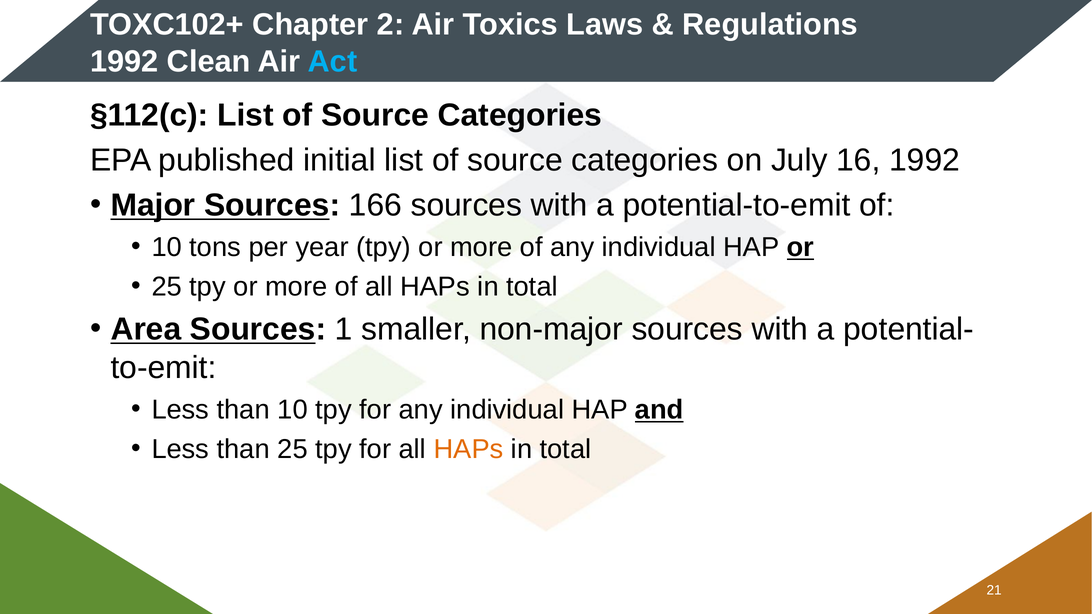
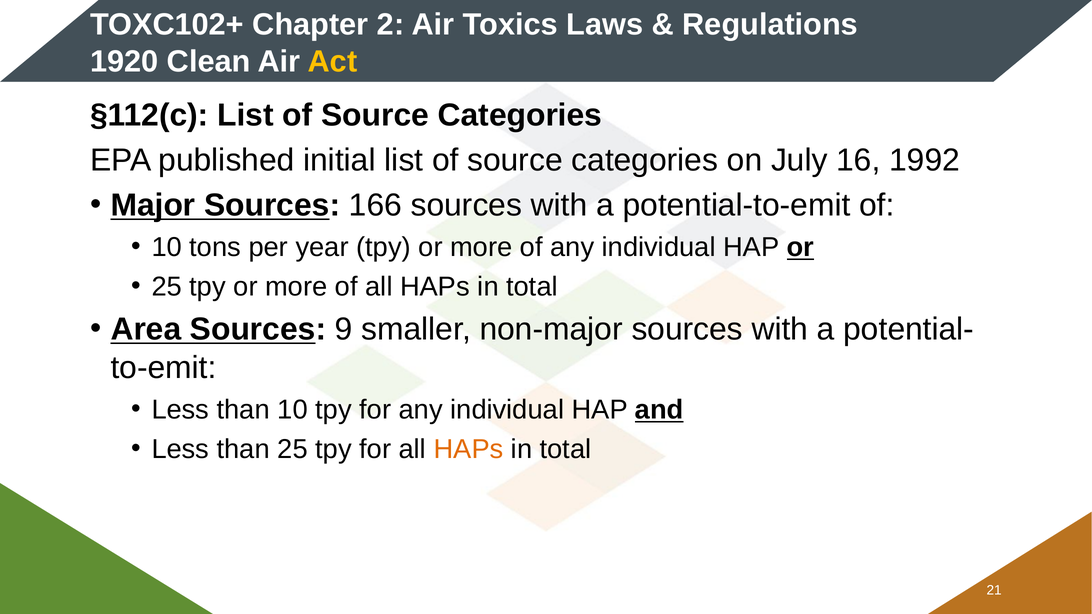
1992: 1992 -> 1920 (124, 62)
Act colour: light blue -> yellow (333, 62)
1: 1 -> 9 (344, 330)
